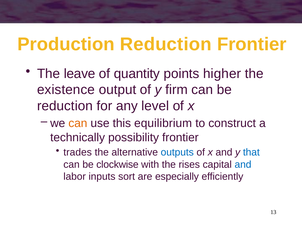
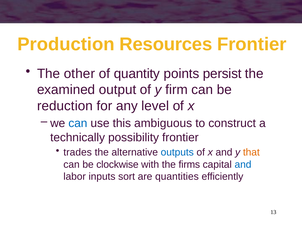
Production Reduction: Reduction -> Resources (166, 44)
leave: leave -> other (79, 73)
higher: higher -> persist (222, 73)
existence: existence -> examined (66, 90)
can colour: orange -> blue (78, 123)
equilibrium: equilibrium -> ambiguous (163, 123)
that colour: blue -> orange (251, 152)
rises: rises -> firms (189, 164)
especially: especially -> quantities (177, 176)
